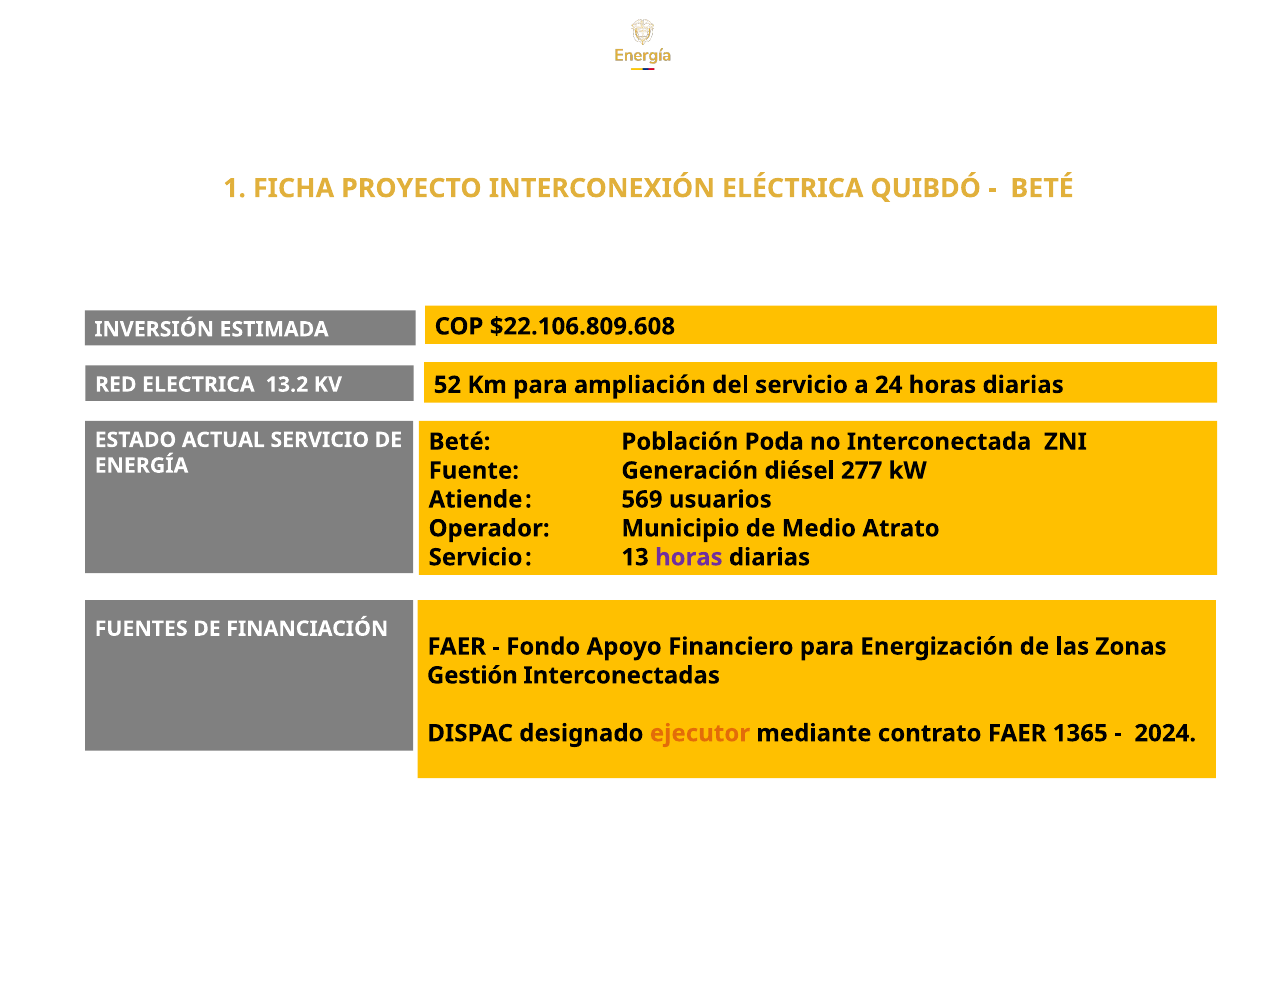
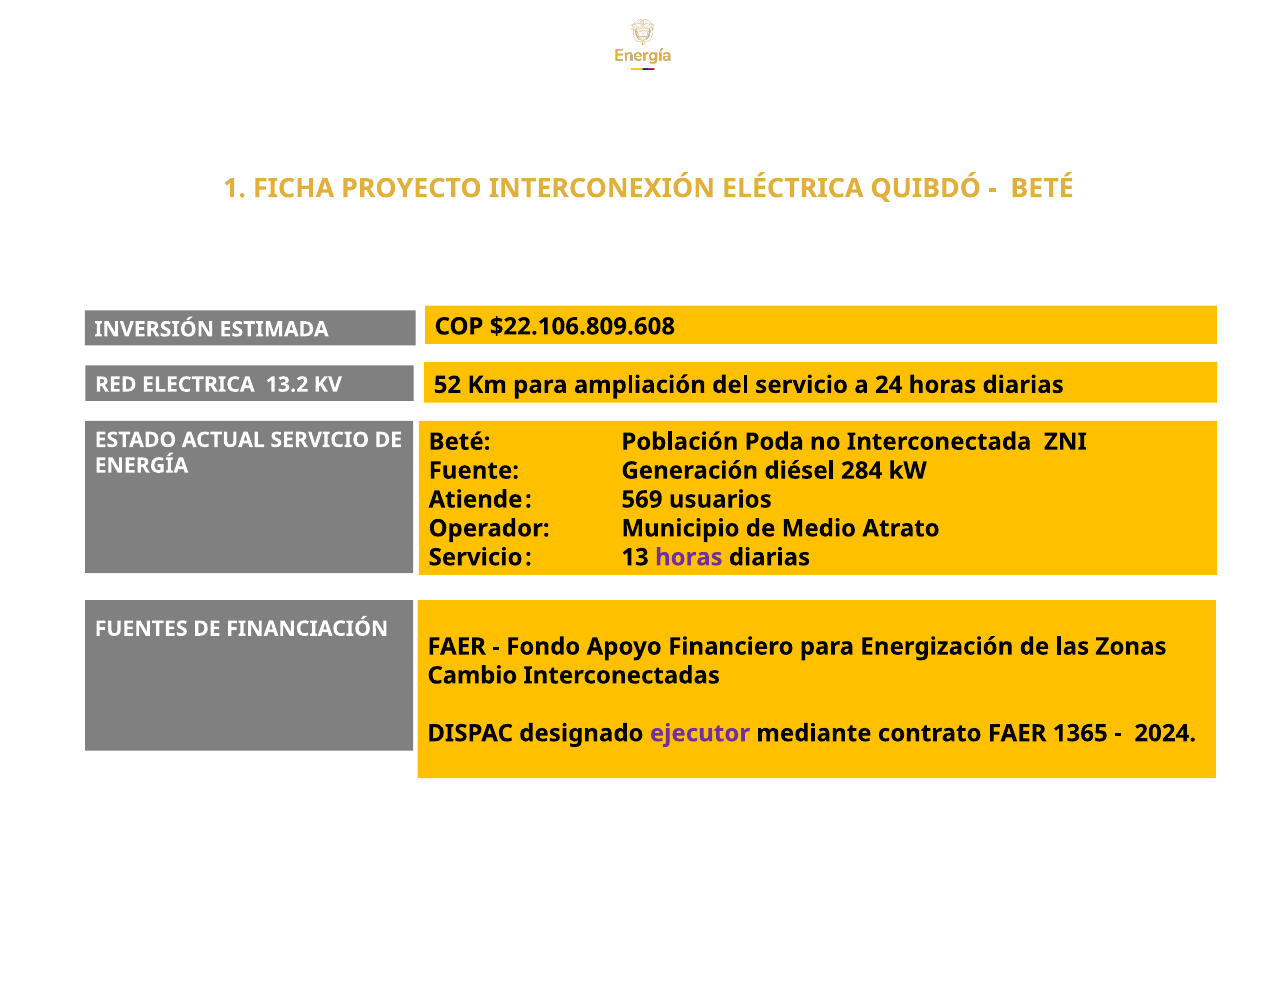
277: 277 -> 284 (862, 471)
Gestión: Gestión -> Cambio (472, 676)
ejecutor colour: orange -> purple (700, 734)
